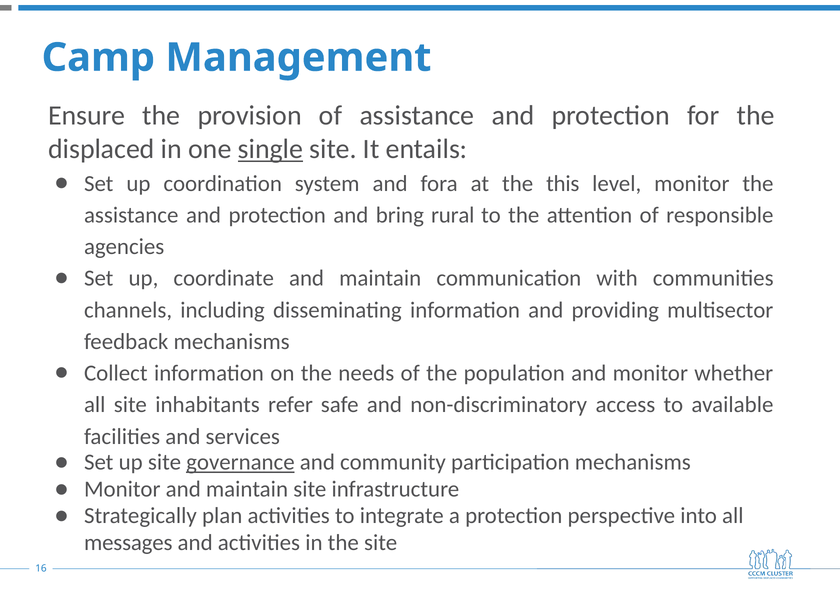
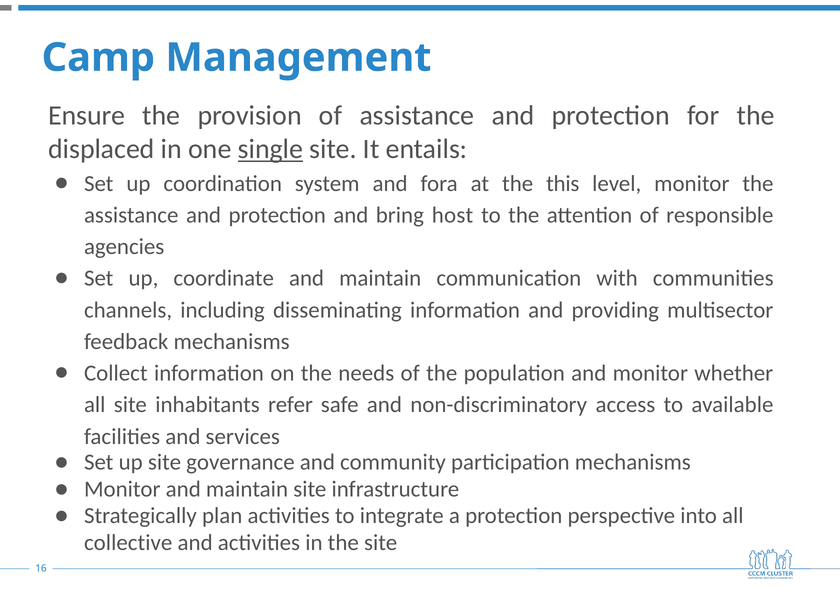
rural: rural -> host (453, 215)
governance underline: present -> none (240, 462)
messages: messages -> collective (128, 542)
